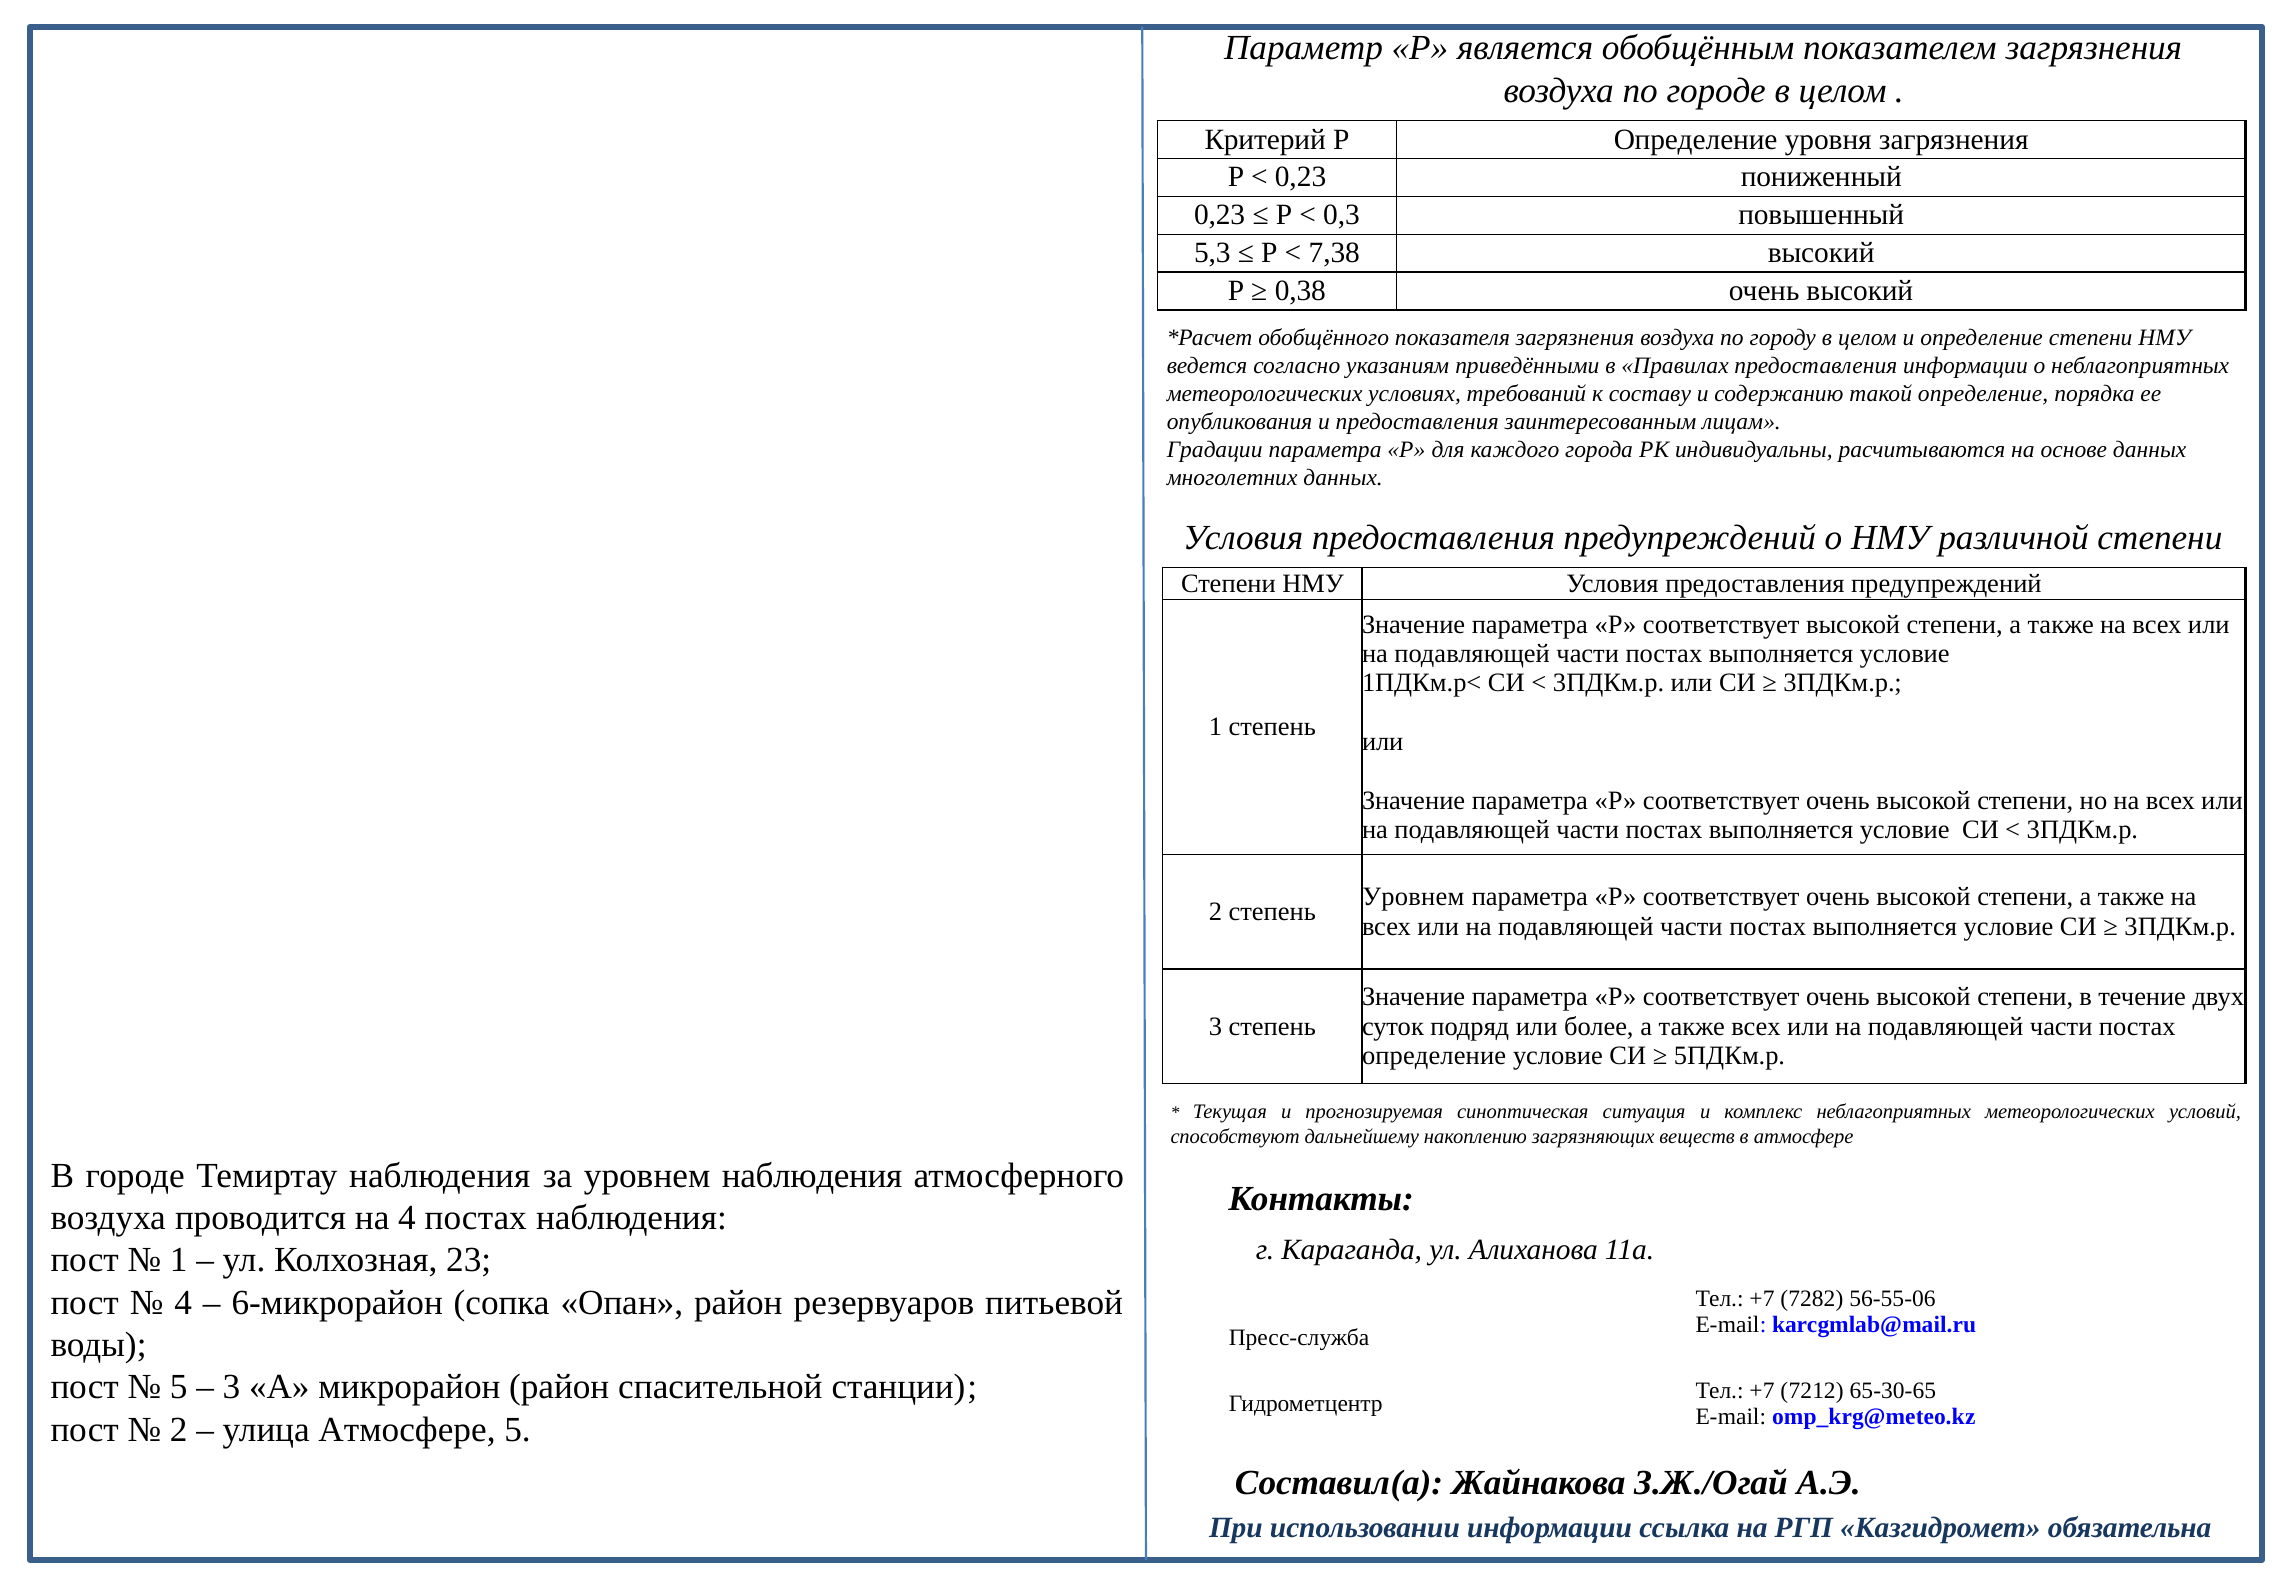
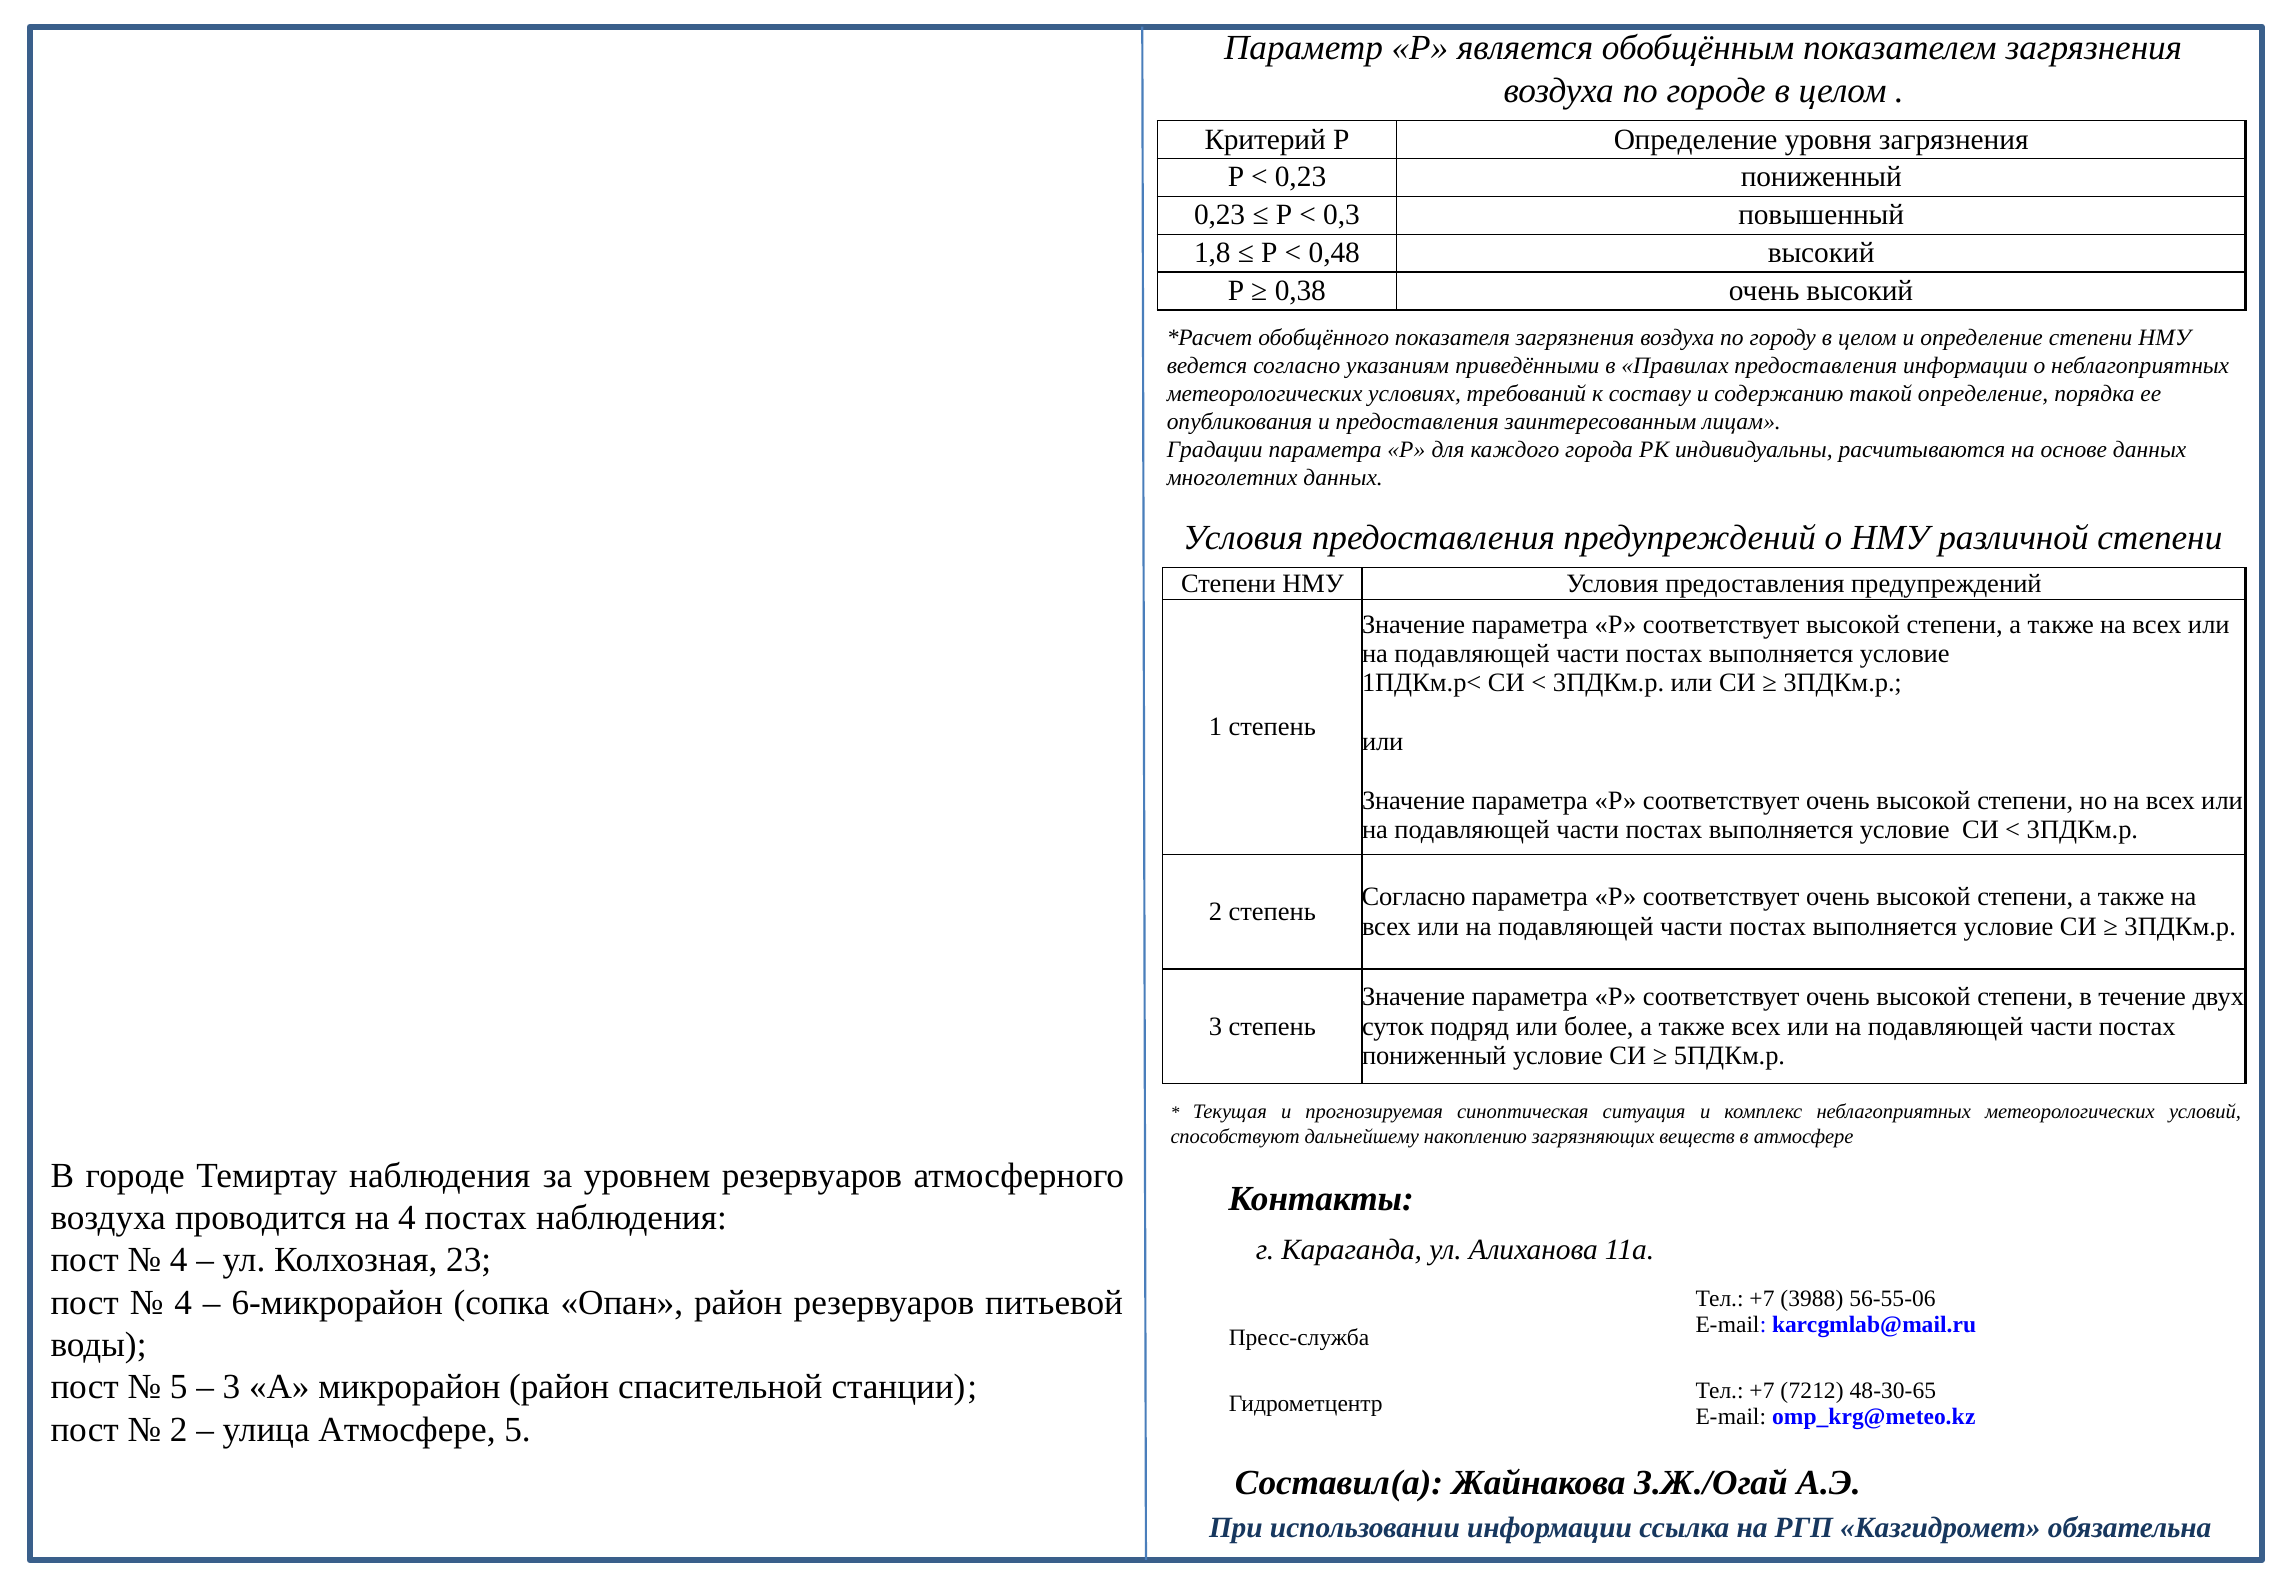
5,3: 5,3 -> 1,8 (1212, 253)
7,38: 7,38 -> 0,48 (1334, 253)
Уровнем: Уровнем -> Согласно (1414, 897)
определение: определение -> пониженный (1434, 1056)
уровнем наблюдения: наблюдения -> резервуаров (812, 1175)
1: 1 -> 4 (179, 1260)
7282: 7282 -> 3988 (1812, 1299)
65-30-65: 65-30-65 -> 48-30-65 (1893, 1390)
